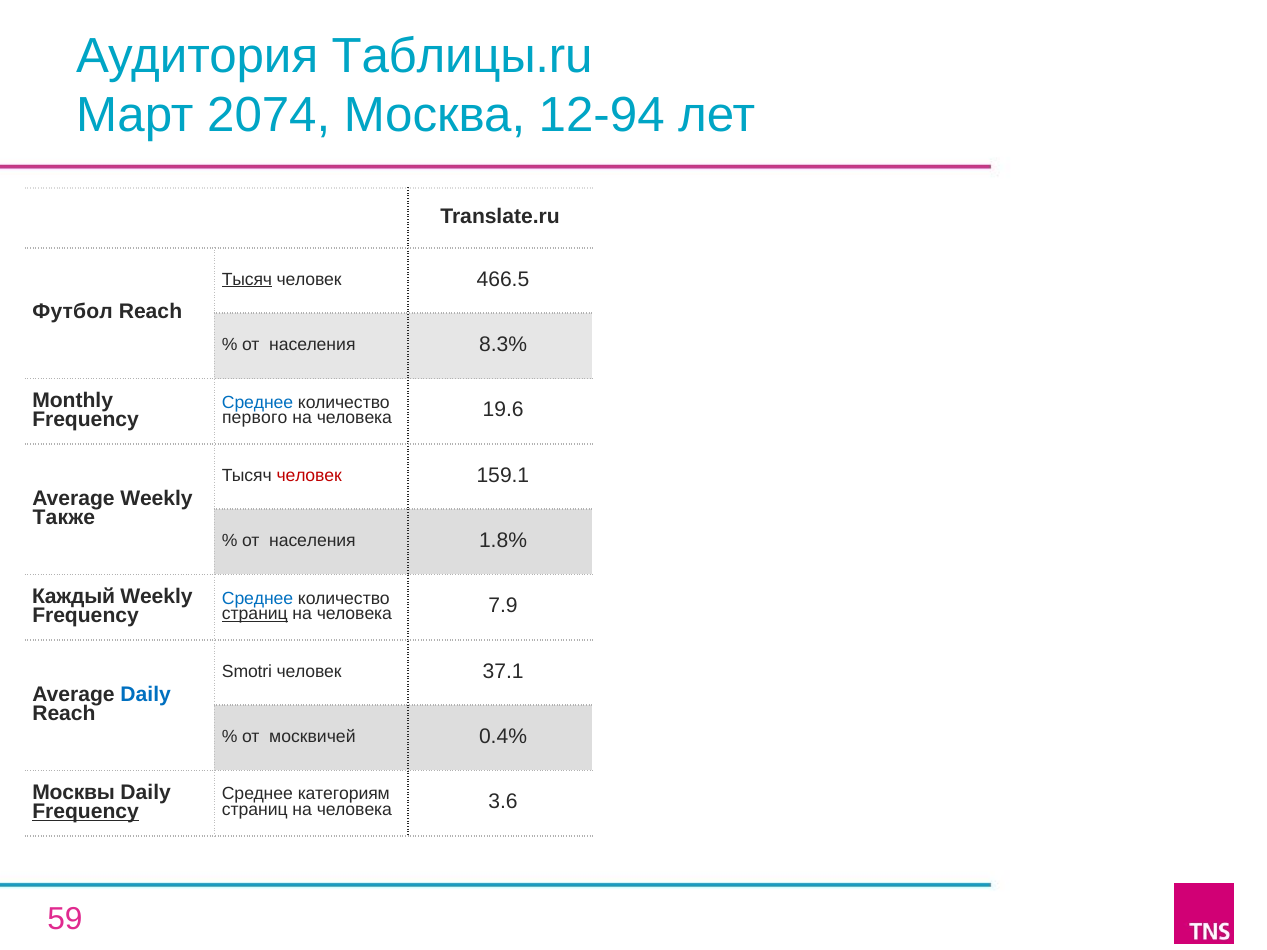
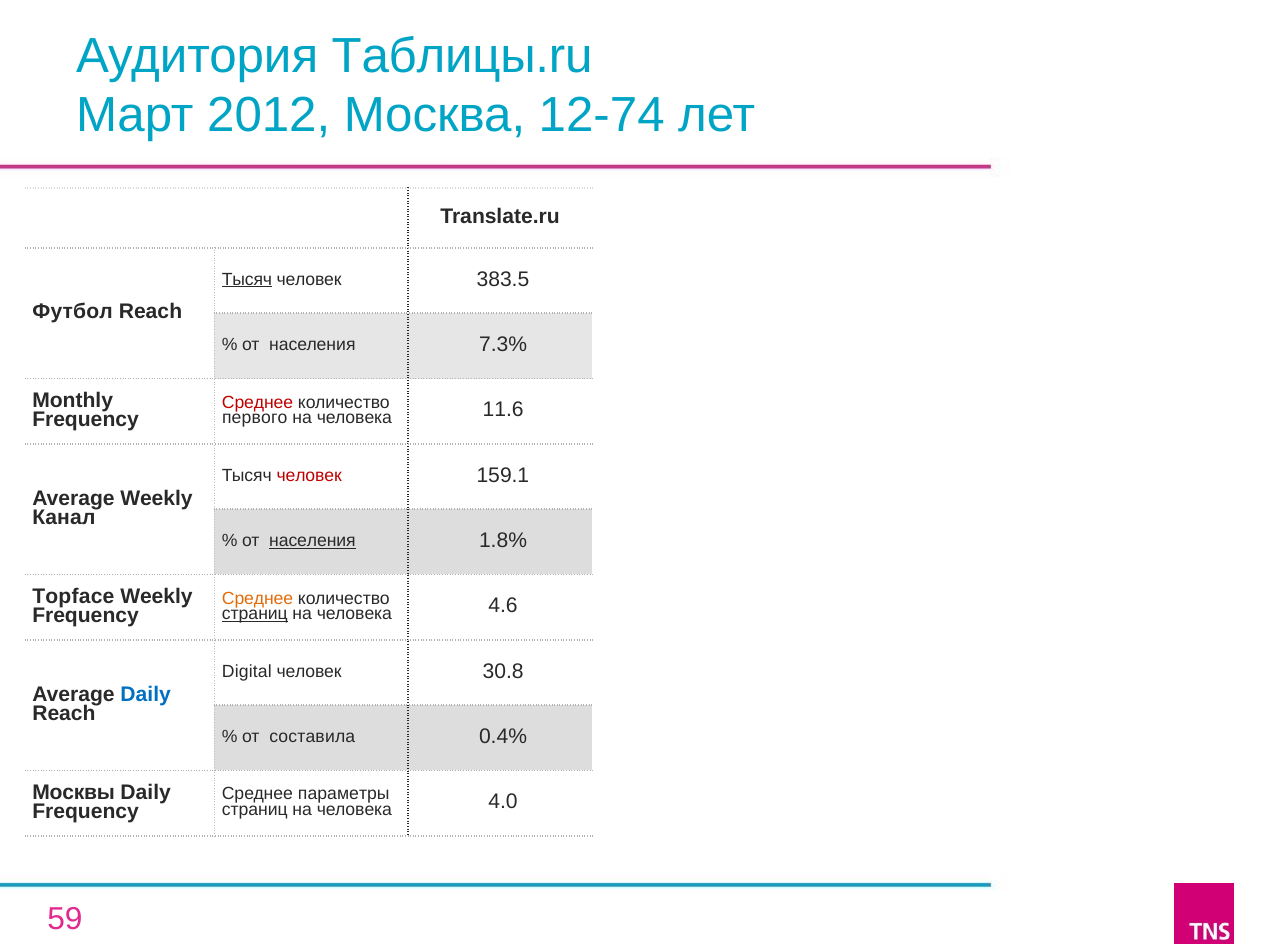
2074: 2074 -> 2012 (269, 115)
12-94: 12-94 -> 12-74 (602, 115)
466.5: 466.5 -> 383.5 (503, 279)
8.3%: 8.3% -> 7.3% (503, 345)
Среднее colour: blue -> red (258, 402)
19.6: 19.6 -> 11.6 (503, 410)
Также: Также -> Канал (64, 517)
населения underline: none -> present (312, 541)
Каждый: Каждый -> Topface (73, 597)
Среднее colour: blue -> orange (258, 598)
7.9: 7.9 -> 4.6 (503, 606)
Smotri: Smotri -> Digital (247, 672)
37.1: 37.1 -> 30.8 (503, 671)
москвичей: москвичей -> составила (312, 737)
категориям: категориям -> параметры (344, 794)
Frequency underline: present -> none (86, 811)
3.6: 3.6 -> 4.0 (503, 802)
